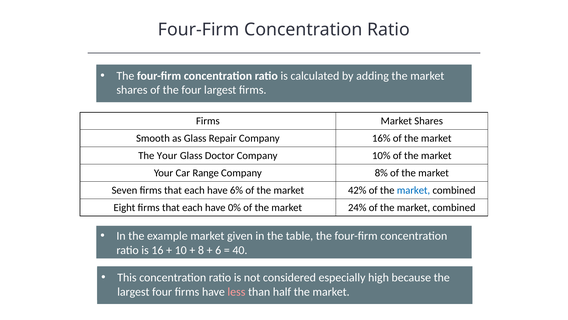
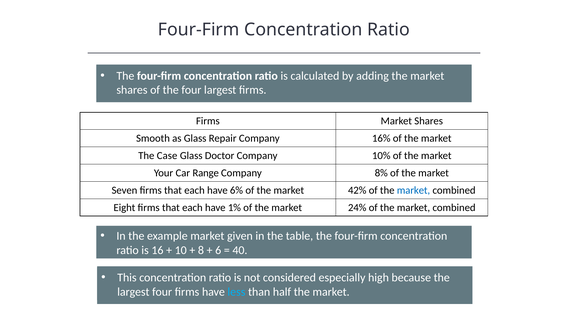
The Your: Your -> Case (167, 155)
0%: 0% -> 1% (234, 207)
less colour: pink -> light blue (236, 291)
